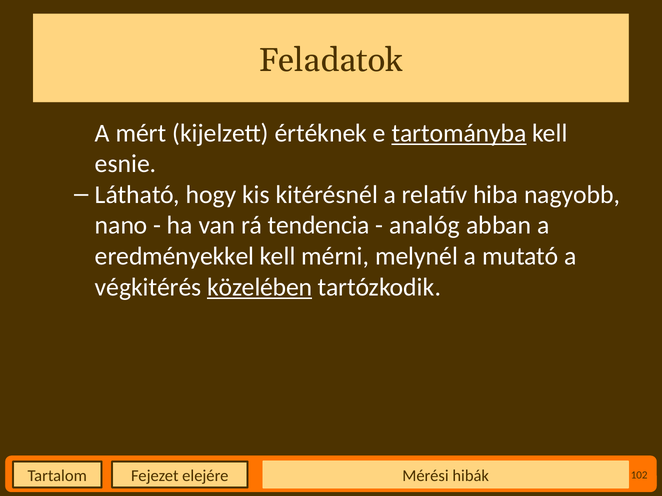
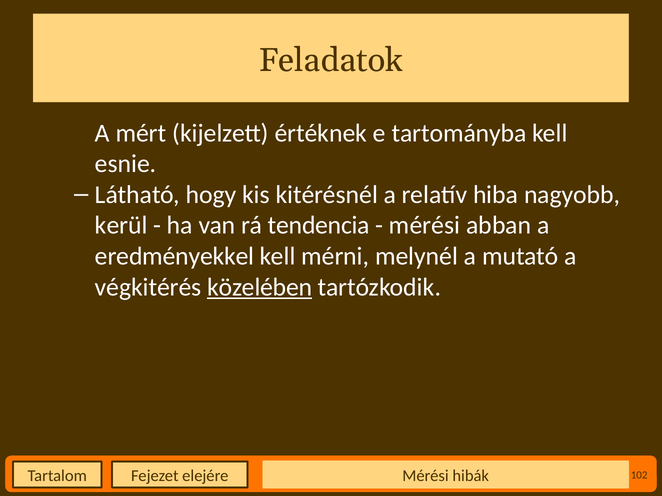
tartományba underline: present -> none (459, 133)
nano: nano -> kerül (121, 226)
analóg: analóg -> mérési (425, 226)
